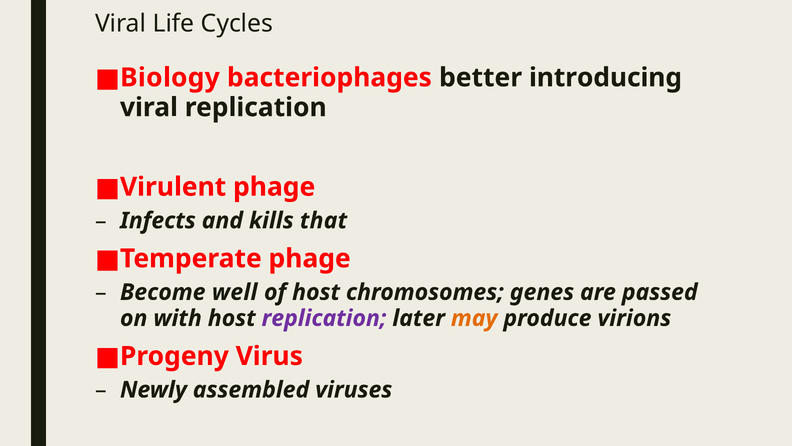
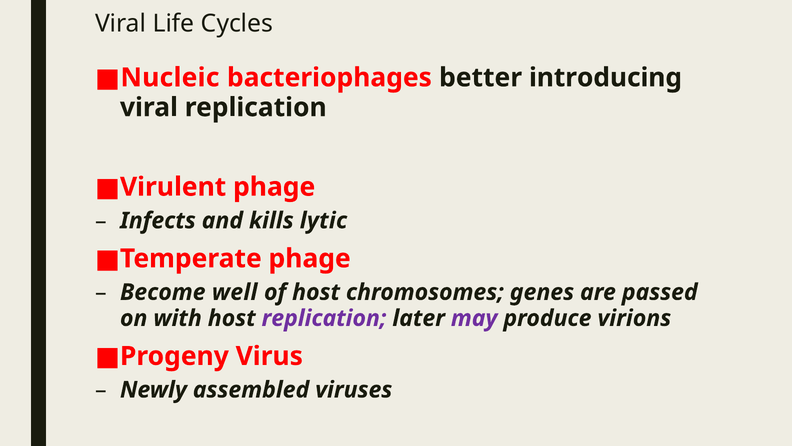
Biology: Biology -> Nucleic (170, 78)
that: that -> lytic (323, 220)
may colour: orange -> purple (474, 318)
